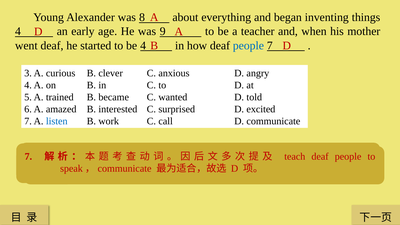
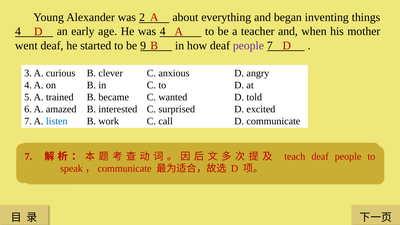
8: 8 -> 2 (142, 17)
was 9: 9 -> 4 (163, 31)
be 4: 4 -> 9 (143, 45)
people colour: blue -> purple (248, 45)
